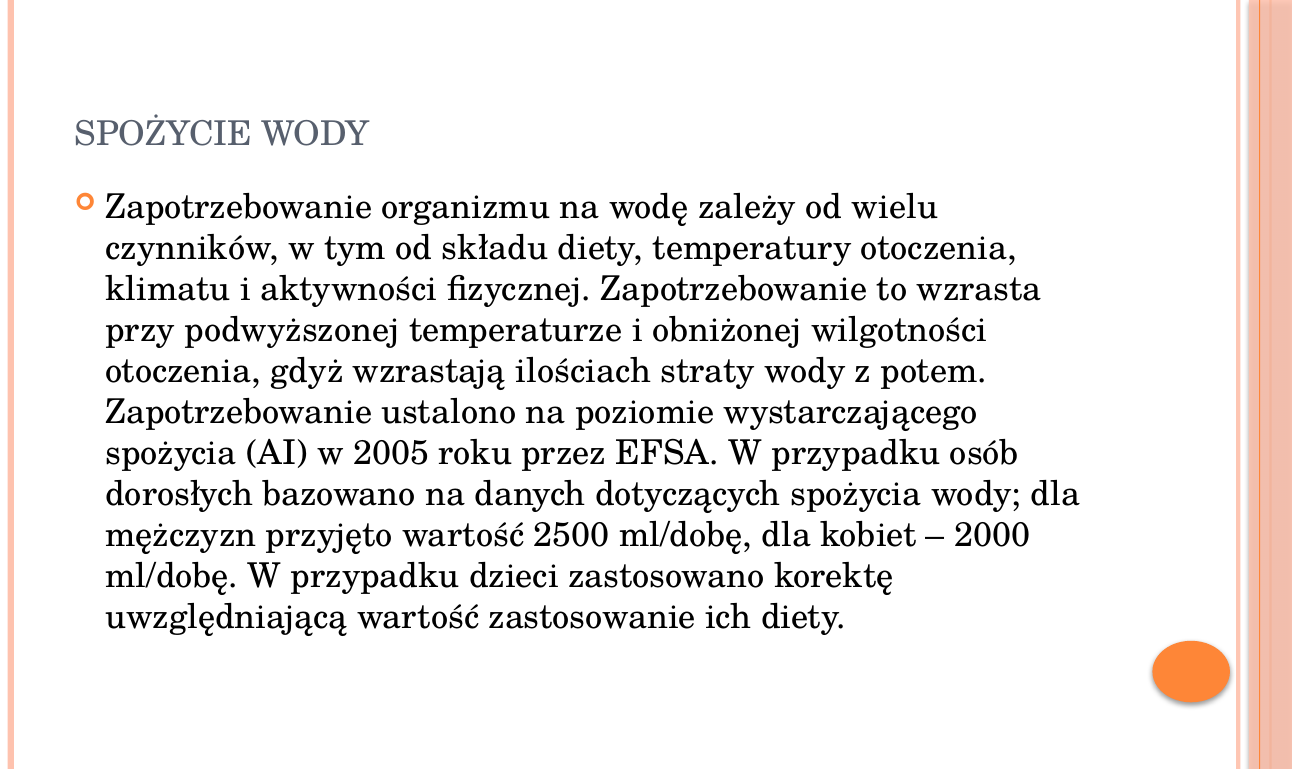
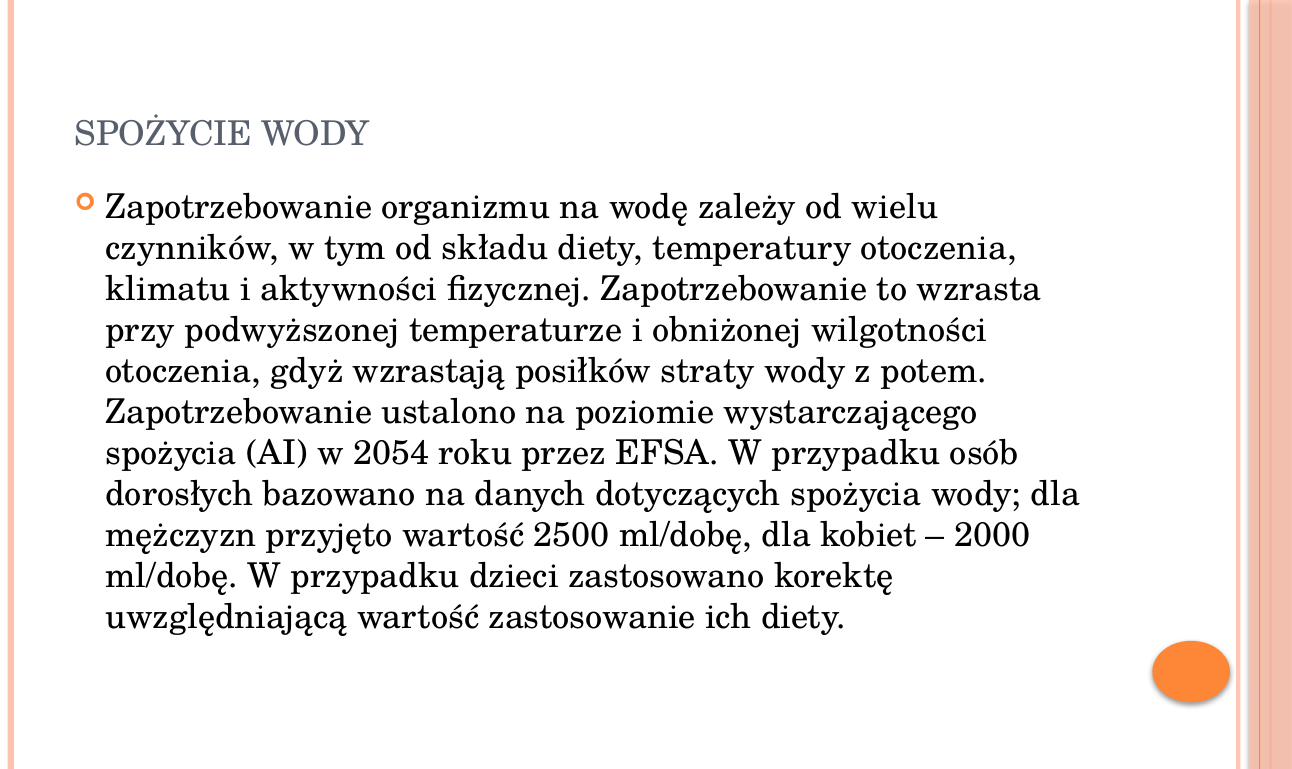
ilościach: ilościach -> posiłków (584, 371)
2005: 2005 -> 2054 (391, 453)
